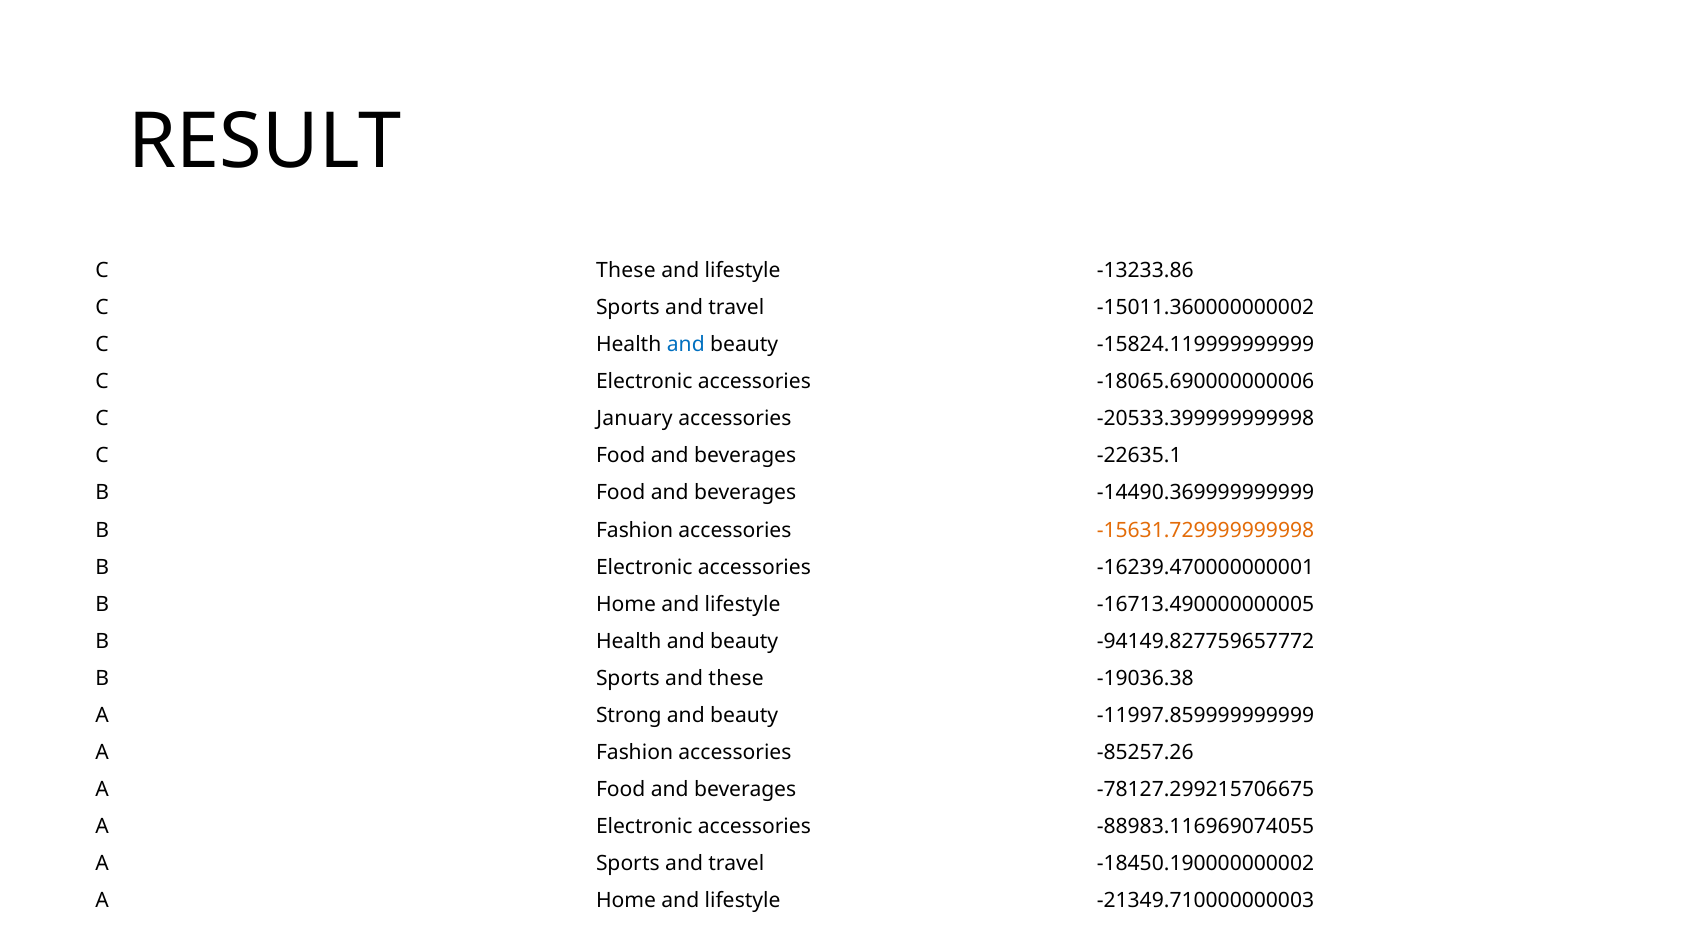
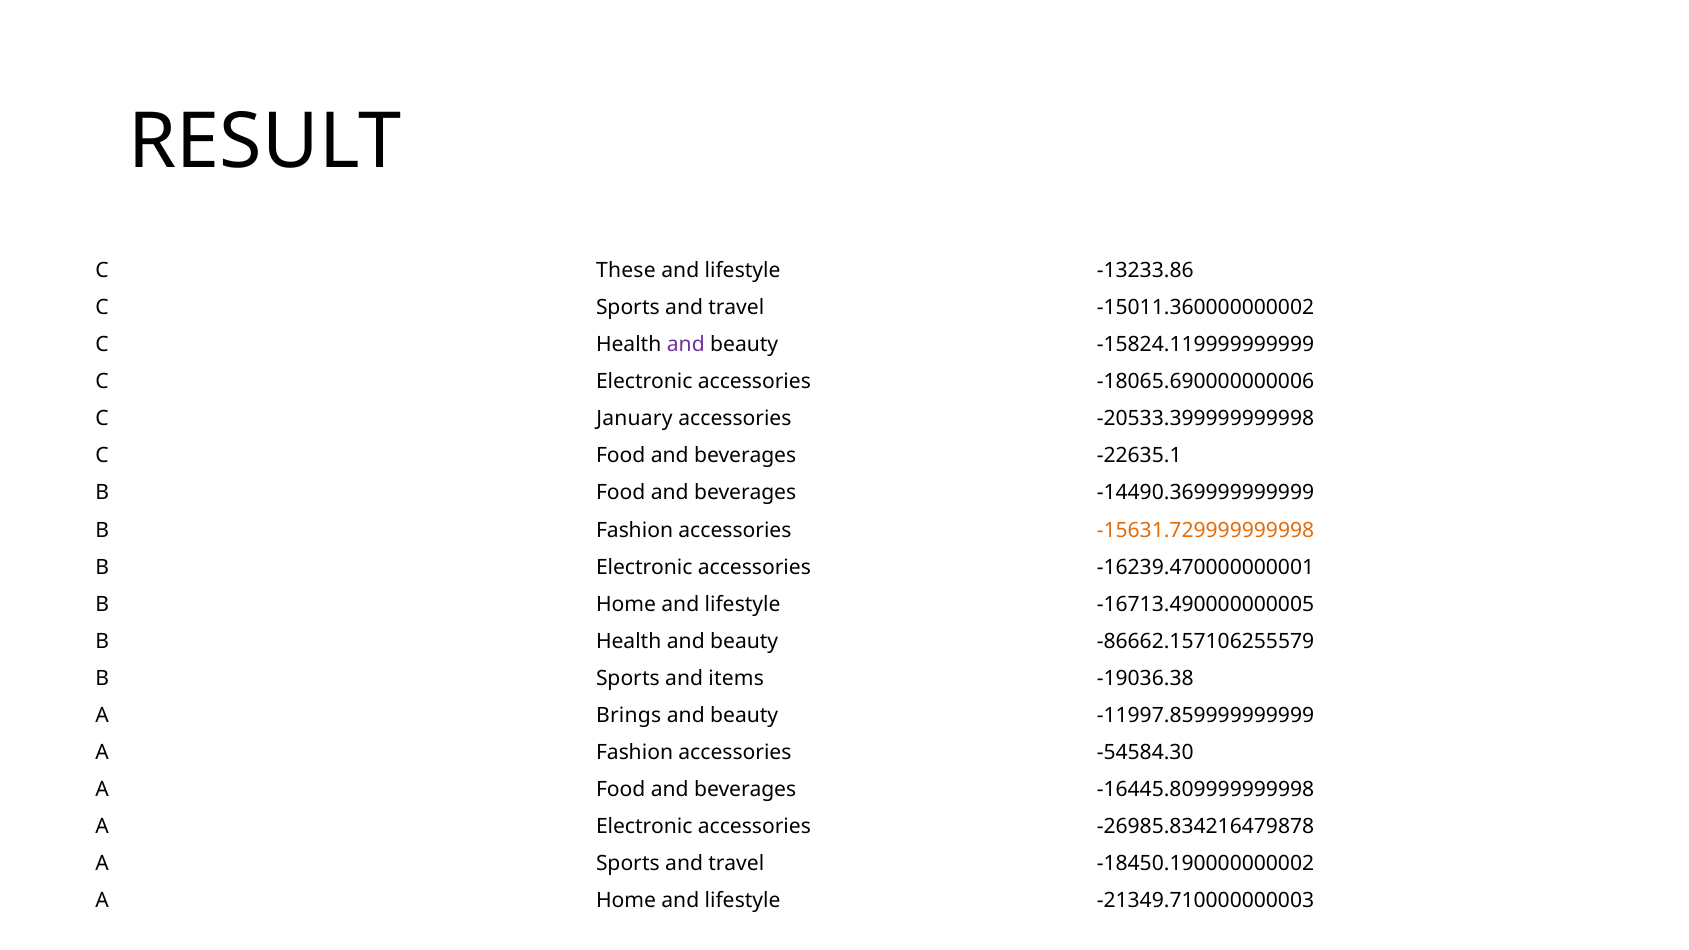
and colour: blue -> purple (686, 345)
-94149.827759657772: -94149.827759657772 -> -86662.157106255579 (1205, 641)
and these: these -> items (736, 678)
Strong: Strong -> Brings (629, 715)
-85257.26: -85257.26 -> -54584.30 (1145, 752)
-78127.299215706675: -78127.299215706675 -> -16445.809999999998 (1205, 789)
-88983.116969074055: -88983.116969074055 -> -26985.834216479878 (1205, 827)
